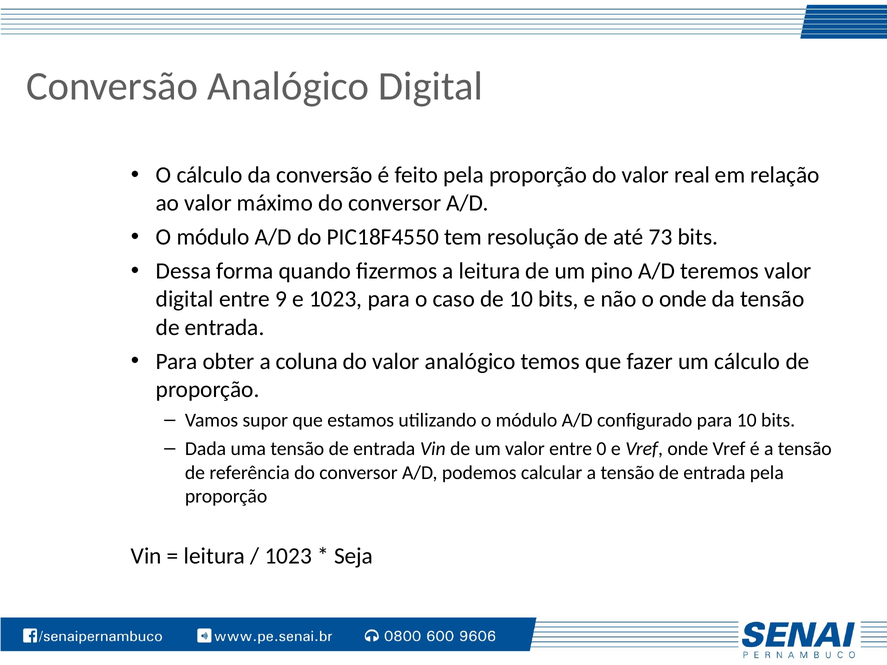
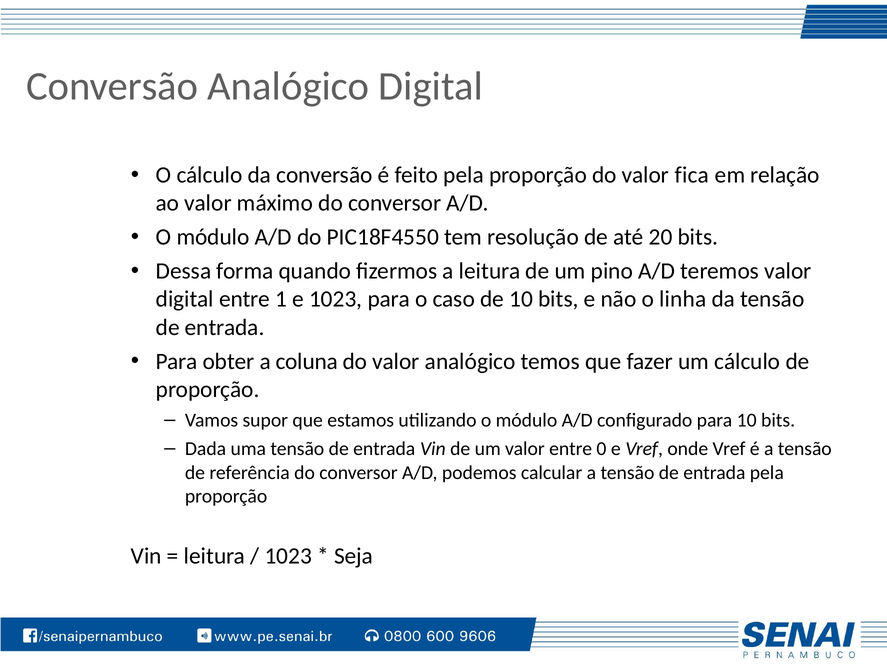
real: real -> fica (692, 175)
73: 73 -> 20 (661, 237)
9: 9 -> 1 (281, 299)
o onde: onde -> linha (683, 299)
